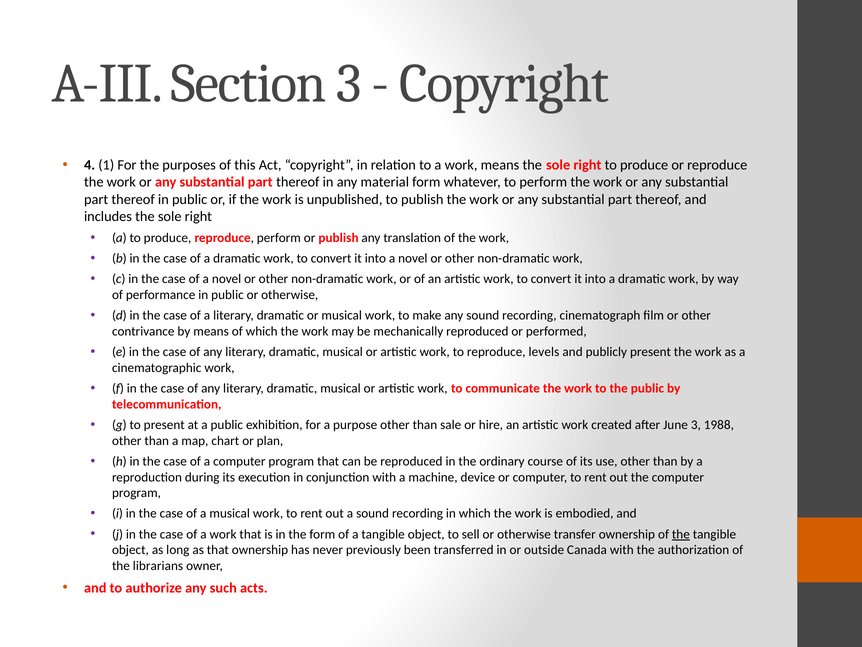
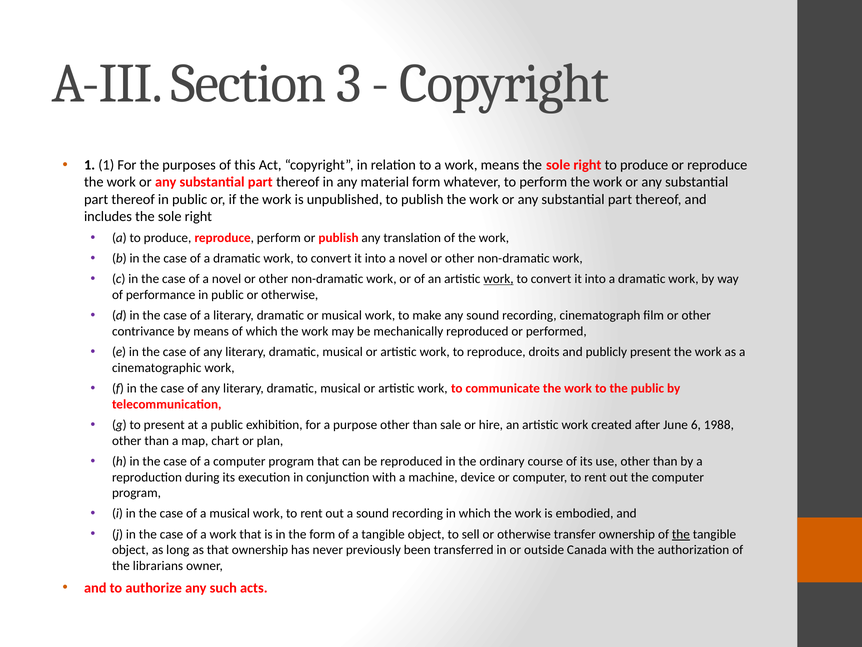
4: 4 -> 1 (90, 165)
work underline: none -> present (499, 279)
levels: levels -> droits (544, 352)
June 3: 3 -> 6 (696, 425)
